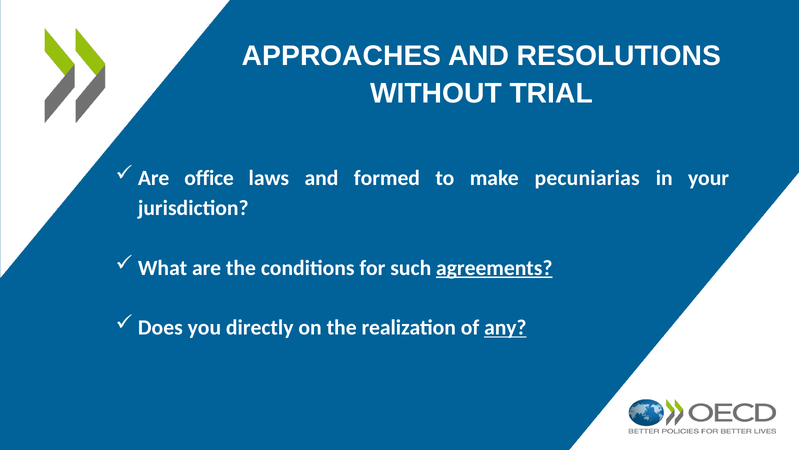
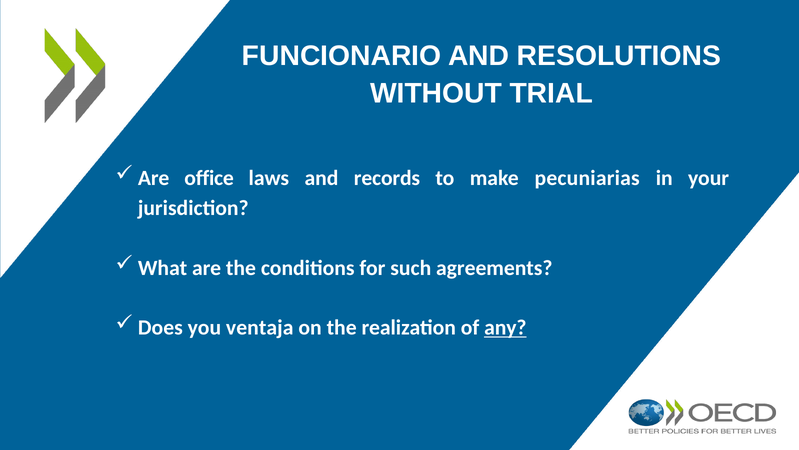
APPROACHES: APPROACHES -> FUNCIONARIO (342, 56)
formed: formed -> records (387, 178)
agreements underline: present -> none (494, 268)
directly: directly -> ventaja (260, 327)
